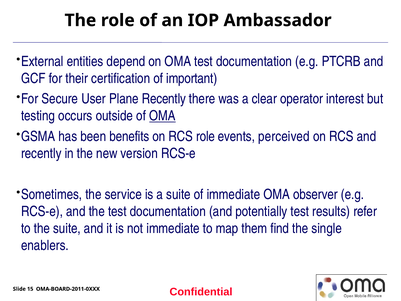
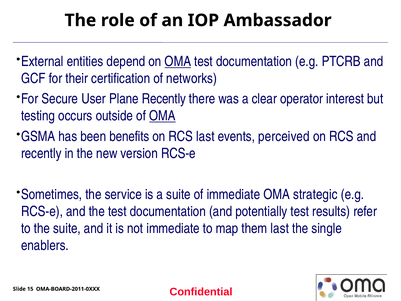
OMA underline: none -> present (178, 61)
important: important -> networks (192, 78)
RCS role: role -> last (205, 136)
observer: observer -> strategic (315, 194)
them find: find -> last (280, 228)
